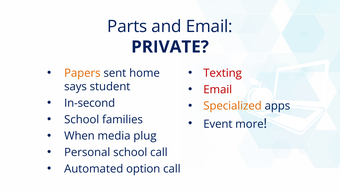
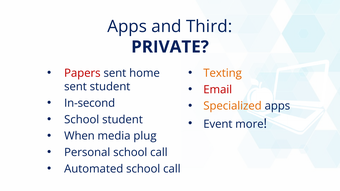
Parts: Parts -> Apps (127, 27)
and Email: Email -> Third (209, 27)
Papers colour: orange -> red (82, 73)
Texting colour: red -> orange (223, 73)
says: says -> sent (75, 87)
School families: families -> student (123, 120)
Automated option: option -> school (143, 169)
